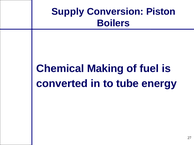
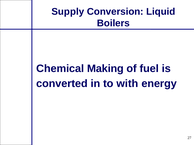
Piston: Piston -> Liquid (161, 12)
tube: tube -> with (127, 84)
